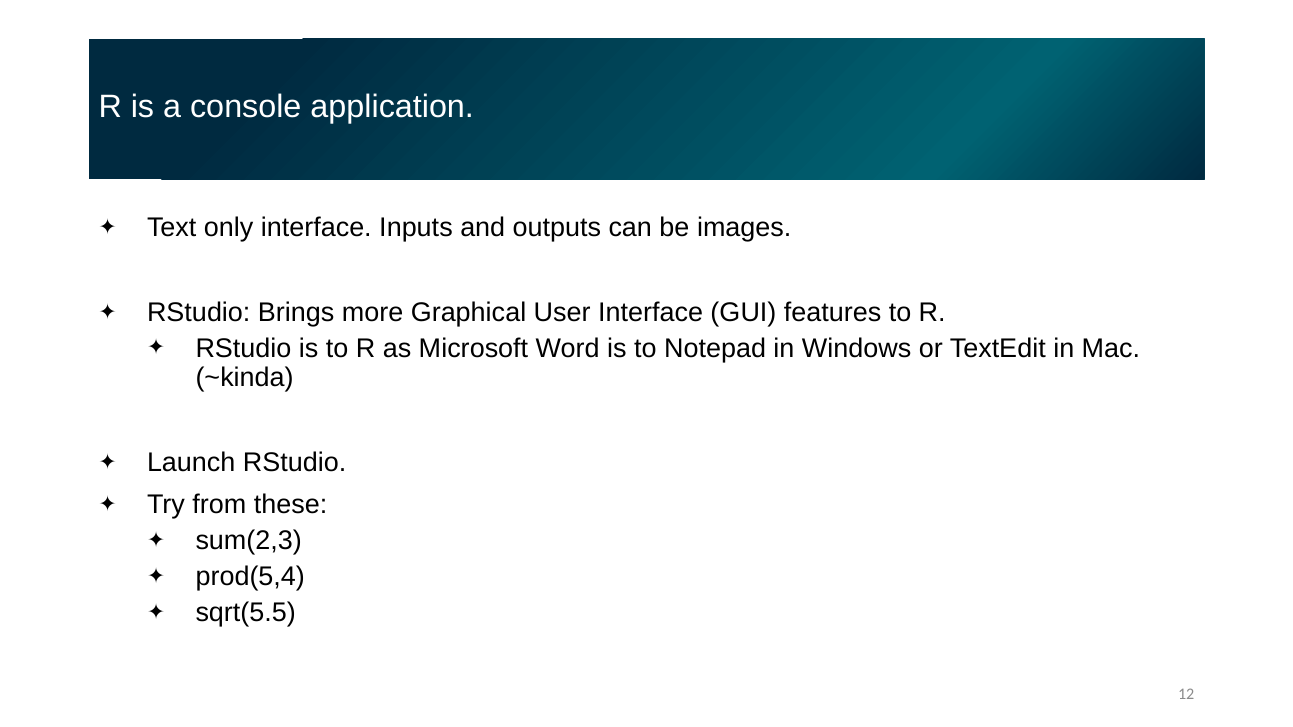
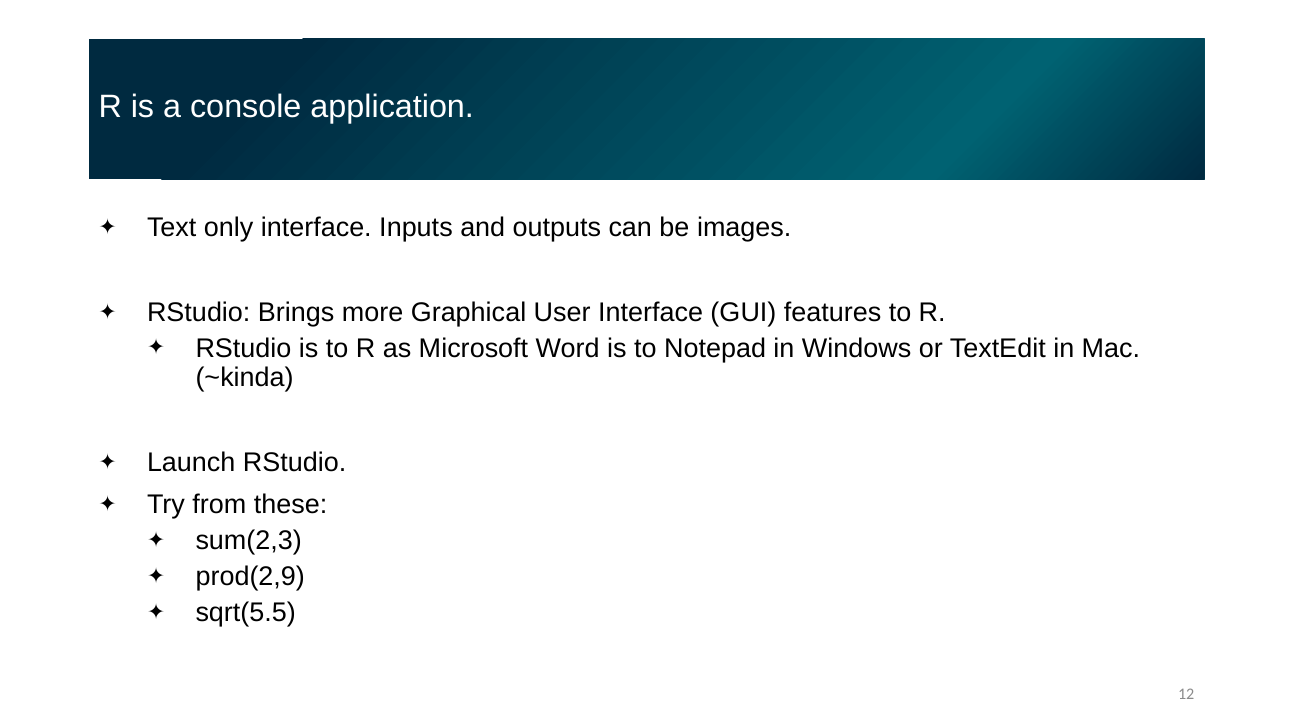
prod(5,4: prod(5,4 -> prod(2,9 (250, 577)
